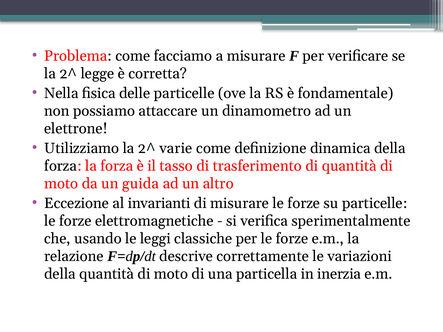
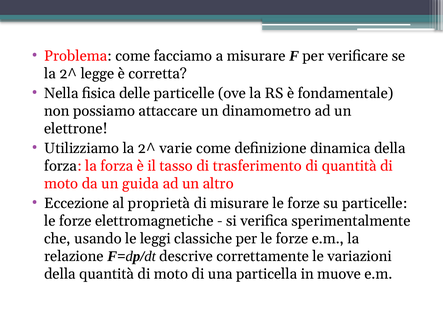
invarianti: invarianti -> proprietà (159, 203)
inerzia: inerzia -> muove (339, 274)
